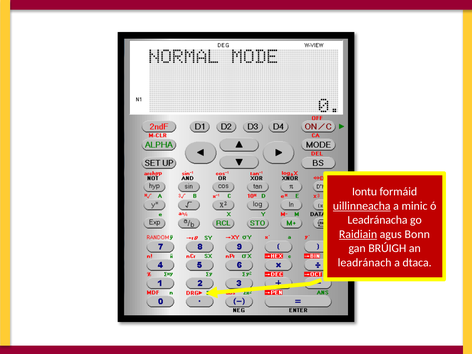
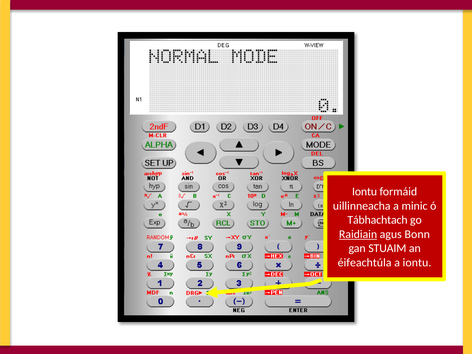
uillinneacha underline: present -> none (362, 206)
Leadránacha: Leadránacha -> Tábhachtach (377, 220)
BRÚIGH: BRÚIGH -> STUAIM (387, 248)
leadránach: leadránach -> éifeachtúla (365, 263)
a dtaca: dtaca -> iontu (417, 263)
